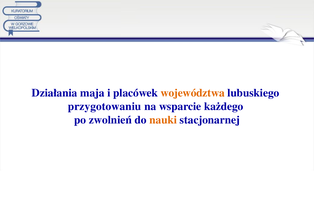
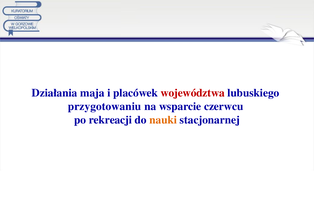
województwa colour: orange -> red (193, 93)
każdego: każdego -> czerwcu (224, 107)
zwolnień: zwolnień -> rekreacji (110, 120)
